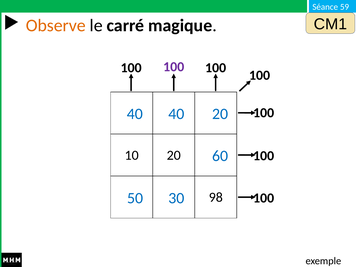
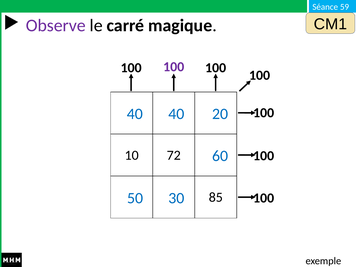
Observe colour: orange -> purple (56, 26)
10 20: 20 -> 72 (174, 155)
98: 98 -> 85 (216, 197)
